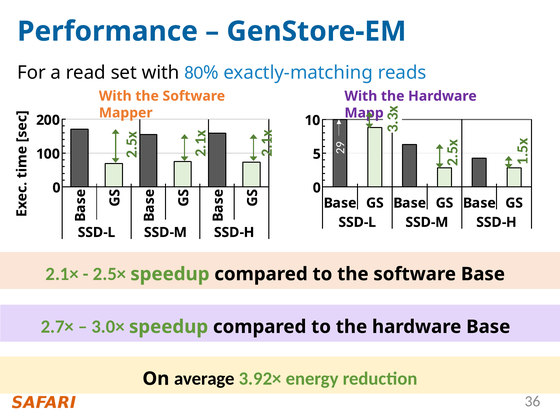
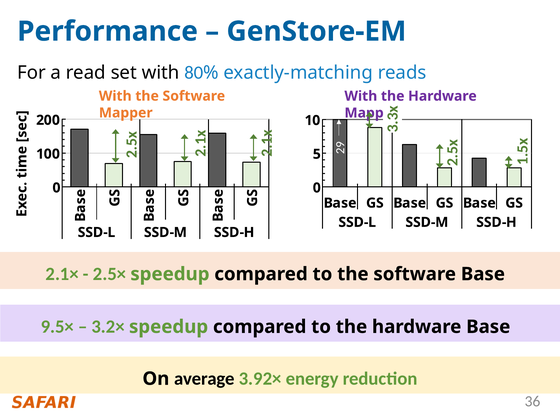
2.7×: 2.7× -> 9.5× (57, 327)
3.0×: 3.0× -> 3.2× (108, 327)
